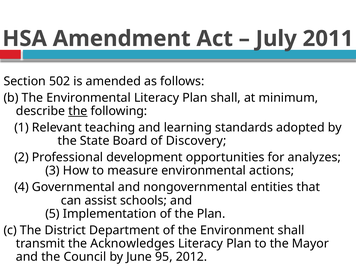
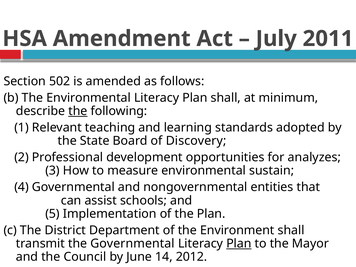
actions: actions -> sustain (272, 171)
the Acknowledges: Acknowledges -> Governmental (132, 244)
Plan underline: none -> present (239, 244)
95: 95 -> 14 (164, 257)
